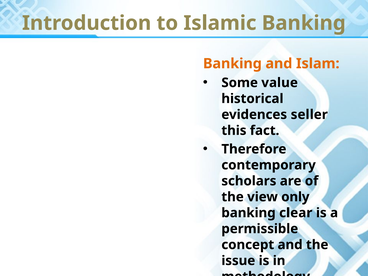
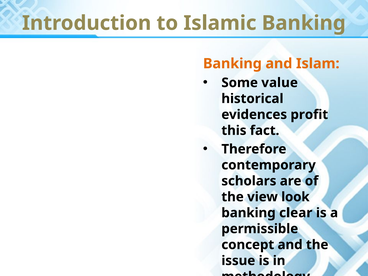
seller: seller -> profit (309, 115)
only: only -> look (295, 197)
